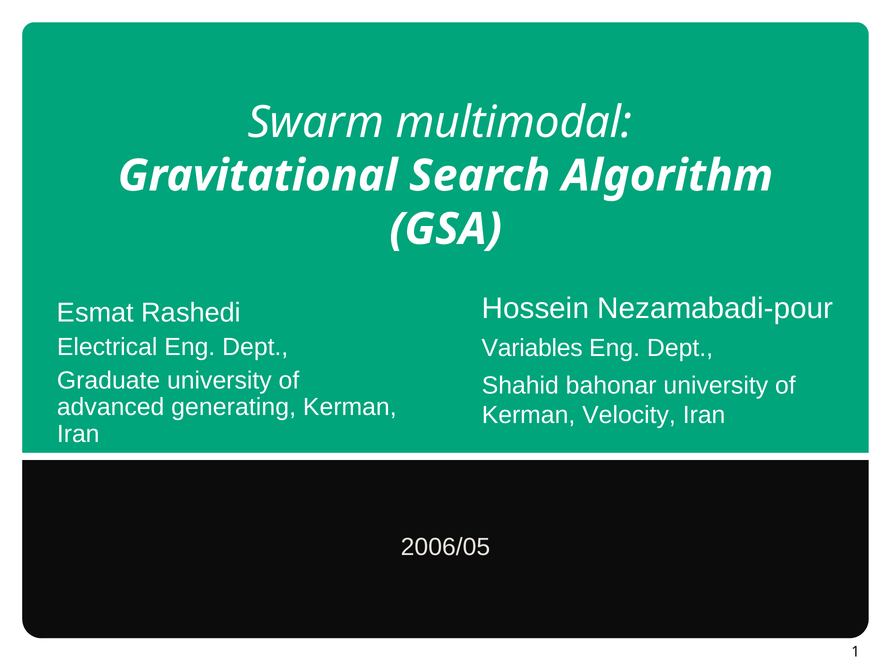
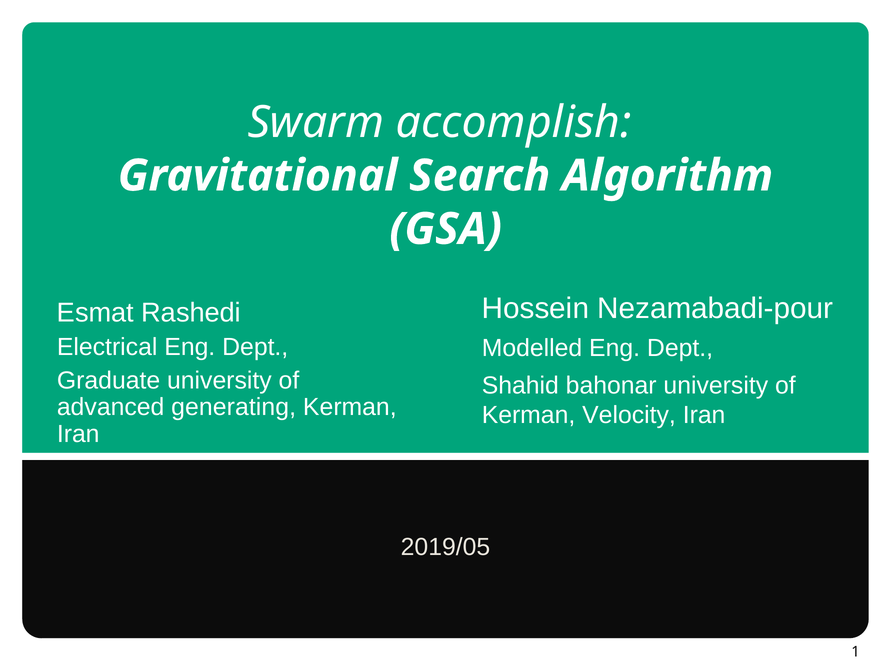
multimodal: multimodal -> accomplish (514, 122)
Variables: Variables -> Modelled (532, 348)
2006/05: 2006/05 -> 2019/05 (445, 547)
